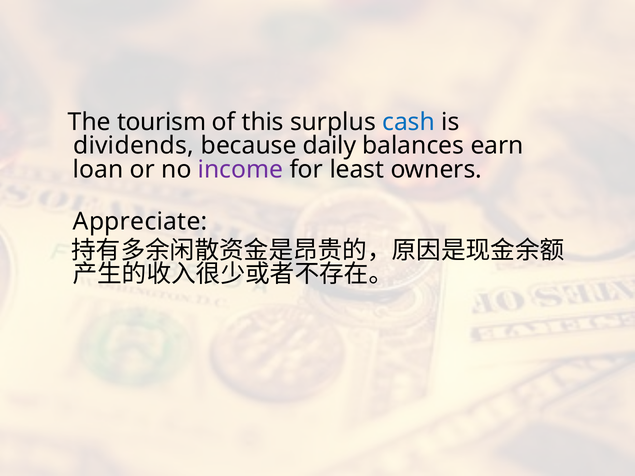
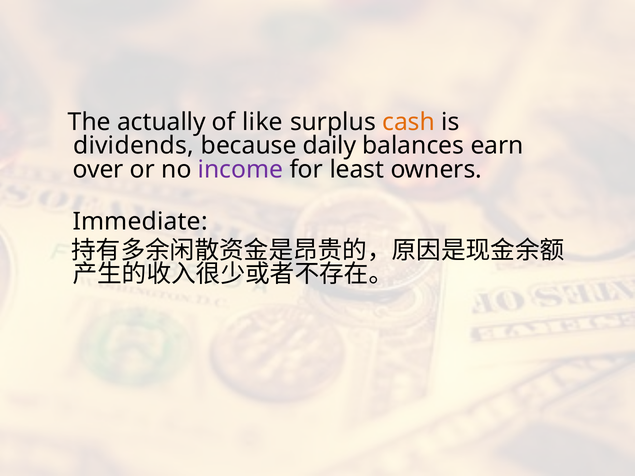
tourism: tourism -> actually (161, 122)
this: this -> like (263, 122)
cash colour: blue -> orange (409, 122)
loan: loan -> over (98, 170)
Appreciate: Appreciate -> Immediate (140, 222)
